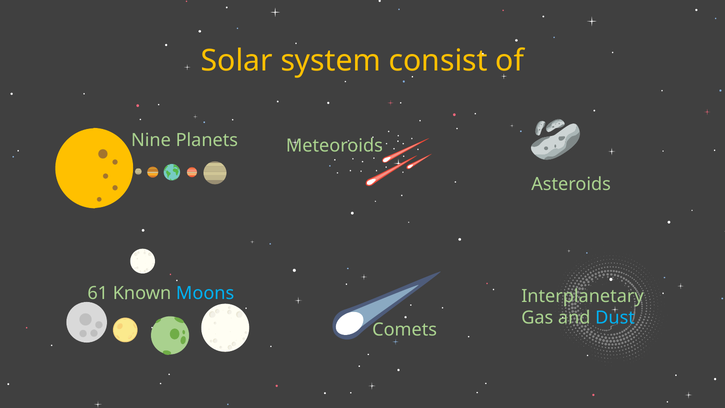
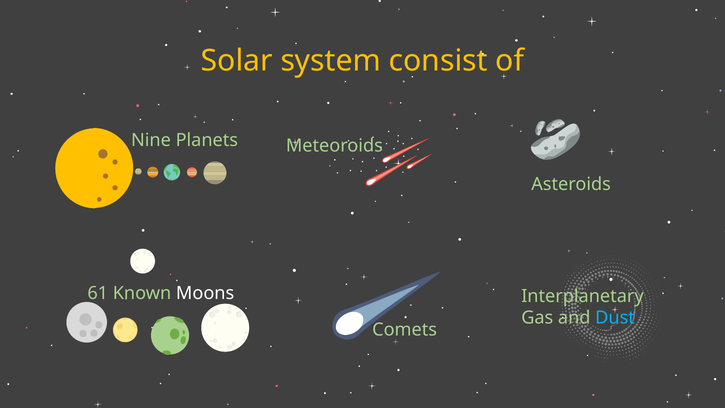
Moons colour: light blue -> white (205, 293)
